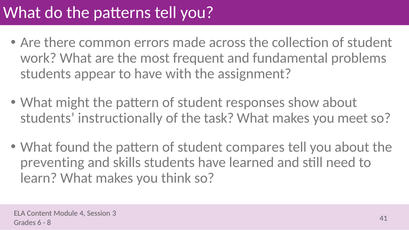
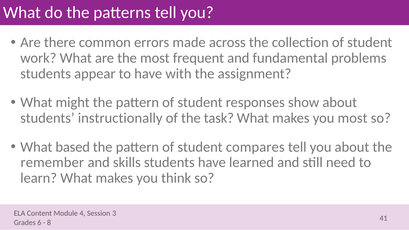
you meet: meet -> most (353, 118)
found: found -> based (73, 147)
preventing: preventing -> remember (52, 163)
